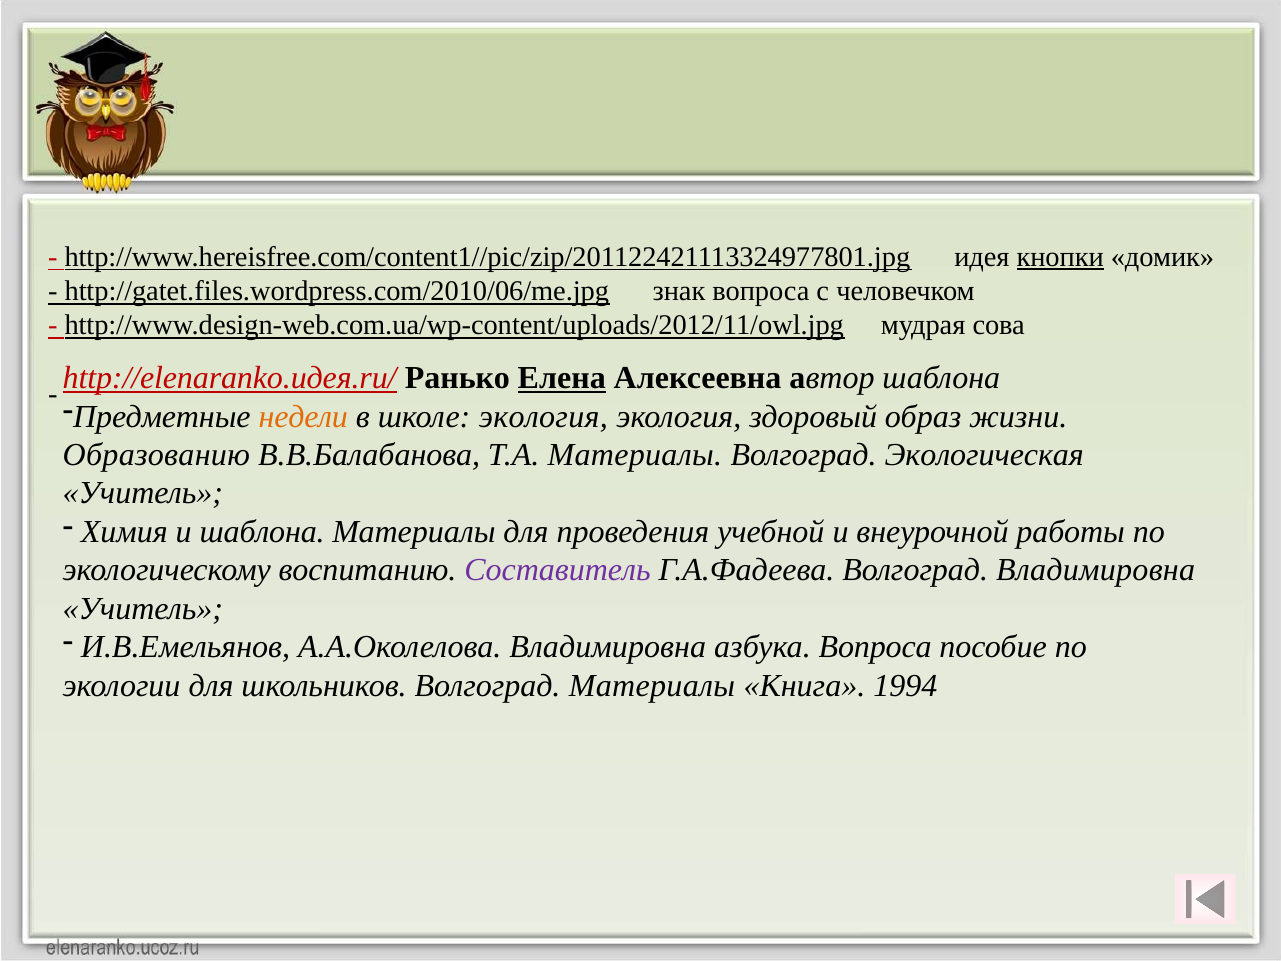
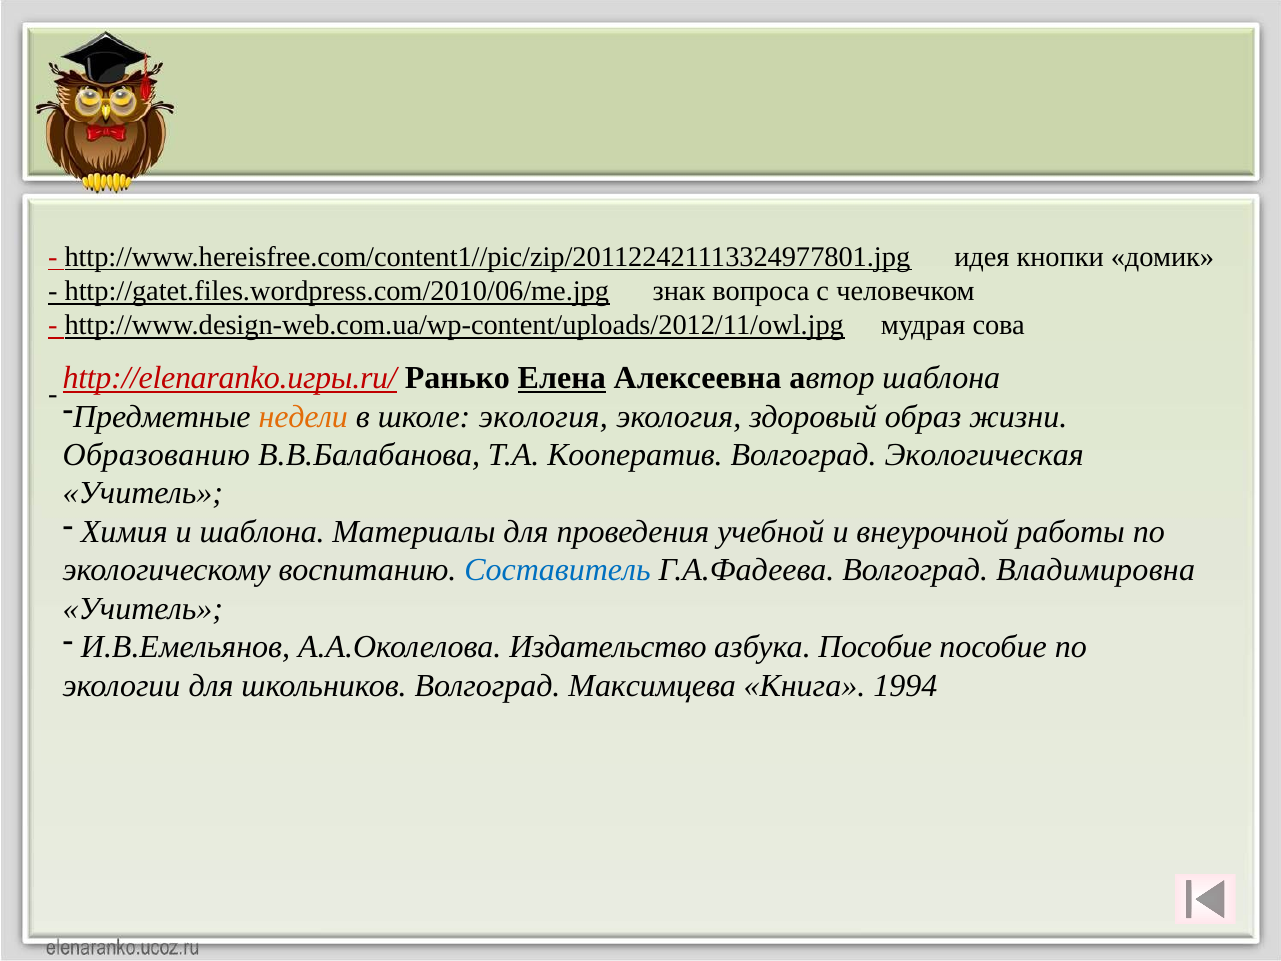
кнопки underline: present -> none (1060, 257)
http://elenaranko.идея.ru/: http://elenaranko.идея.ru/ -> http://elenaranko.игры.ru/ (230, 378)
Т.А Материалы: Материалы -> Кооператив (635, 455)
Составитель colour: purple -> blue (557, 570)
А.А.Околелова Владимировна: Владимировна -> Издательство (608, 647)
азбука Вопроса: Вопроса -> Пособие (875, 647)
Волгоград Материалы: Материалы -> Максимцева (652, 685)
